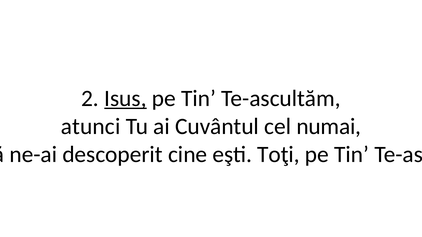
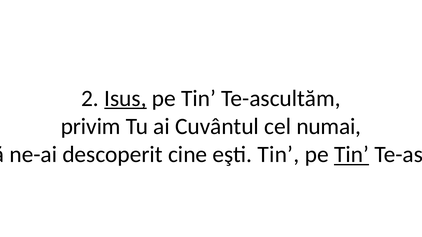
atunci: atunci -> privim (91, 127)
eşti Toţi: Toţi -> Tinʼ (278, 155)
Tinʼ underline: none -> present (352, 155)
